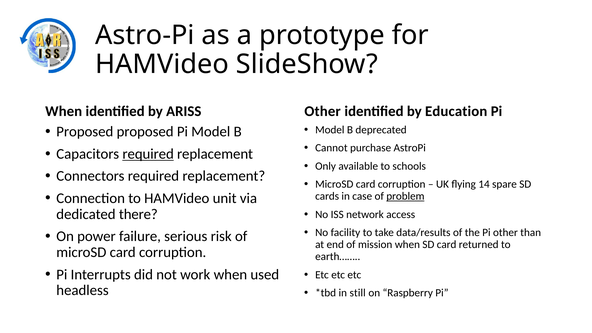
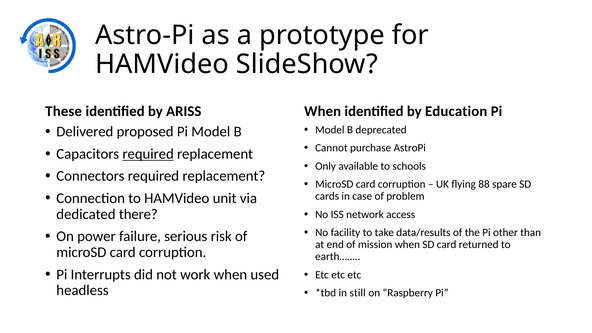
When: When -> These (64, 111)
Other: Other -> When (323, 111)
Proposed: Proposed -> Delivered (85, 132)
14: 14 -> 88 (484, 184)
problem underline: present -> none (405, 196)
